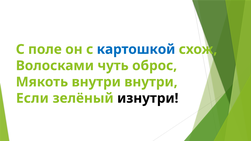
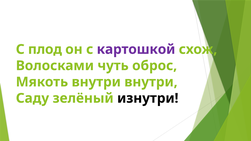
поле: поле -> плод (45, 49)
картошкой colour: blue -> purple (136, 49)
Если: Если -> Саду (32, 98)
